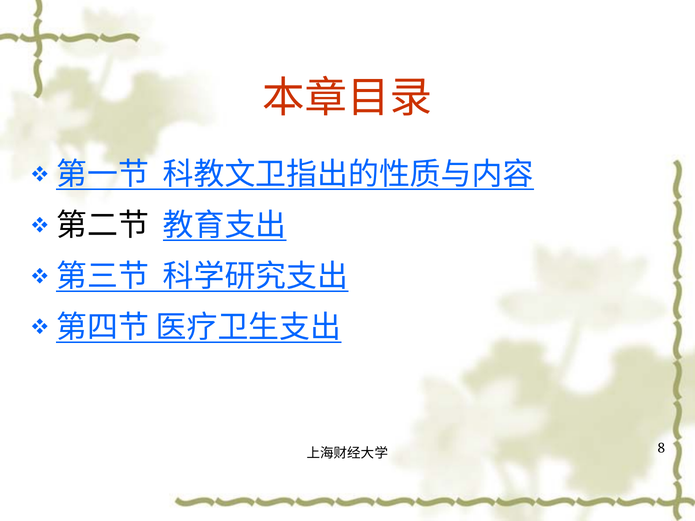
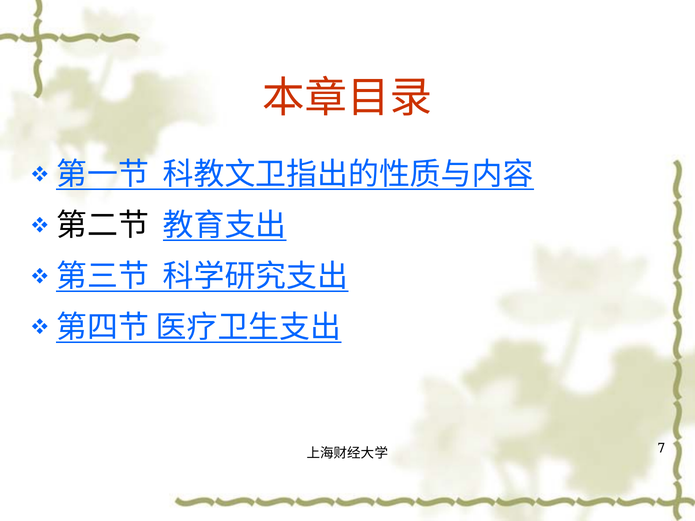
8: 8 -> 7 (661, 448)
